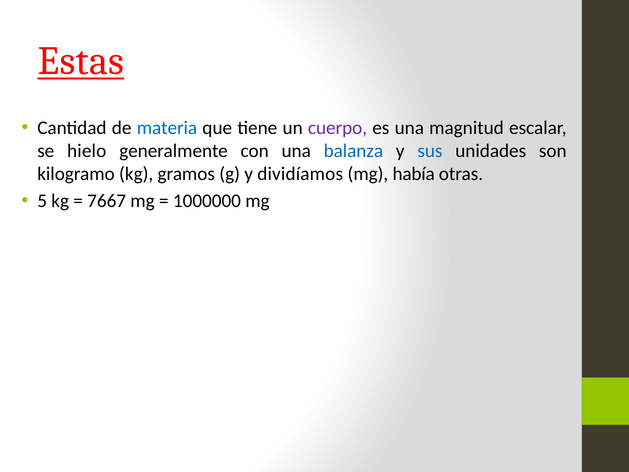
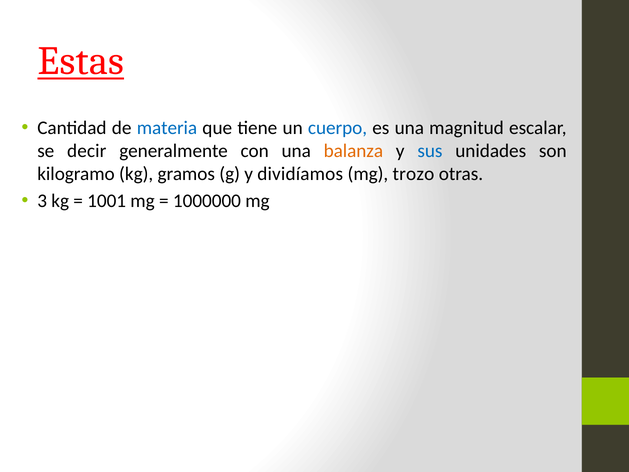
cuerpo colour: purple -> blue (338, 128)
hielo: hielo -> decir (87, 151)
balanza colour: blue -> orange (353, 151)
había: había -> trozo (413, 174)
5: 5 -> 3 (42, 201)
7667: 7667 -> 1001 (107, 201)
